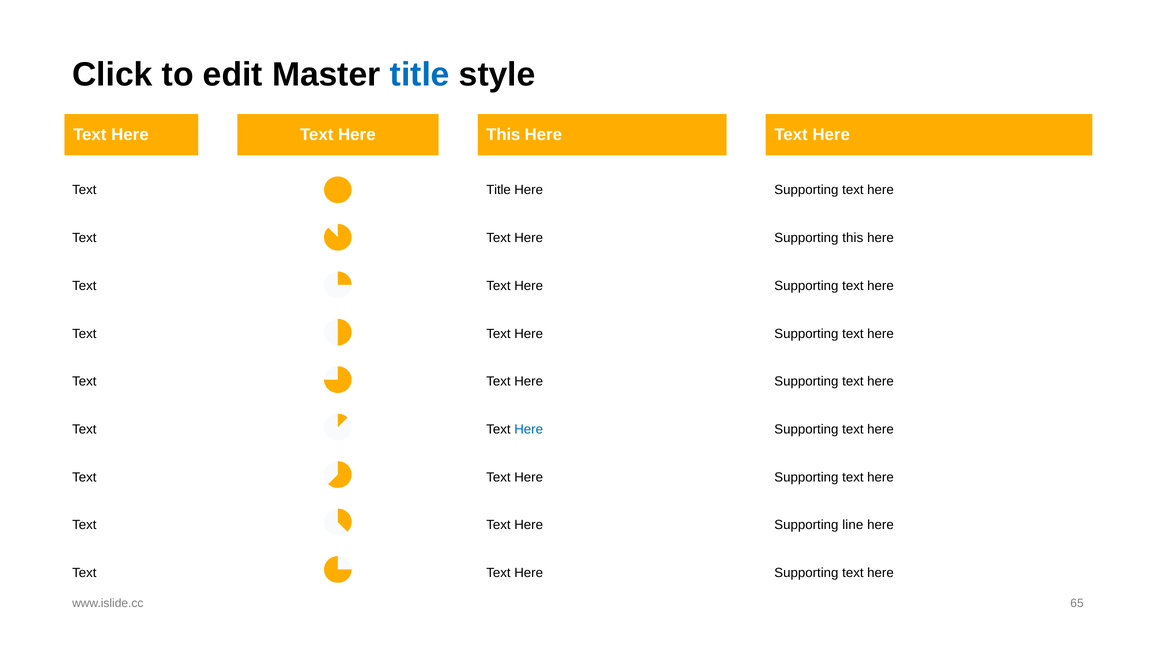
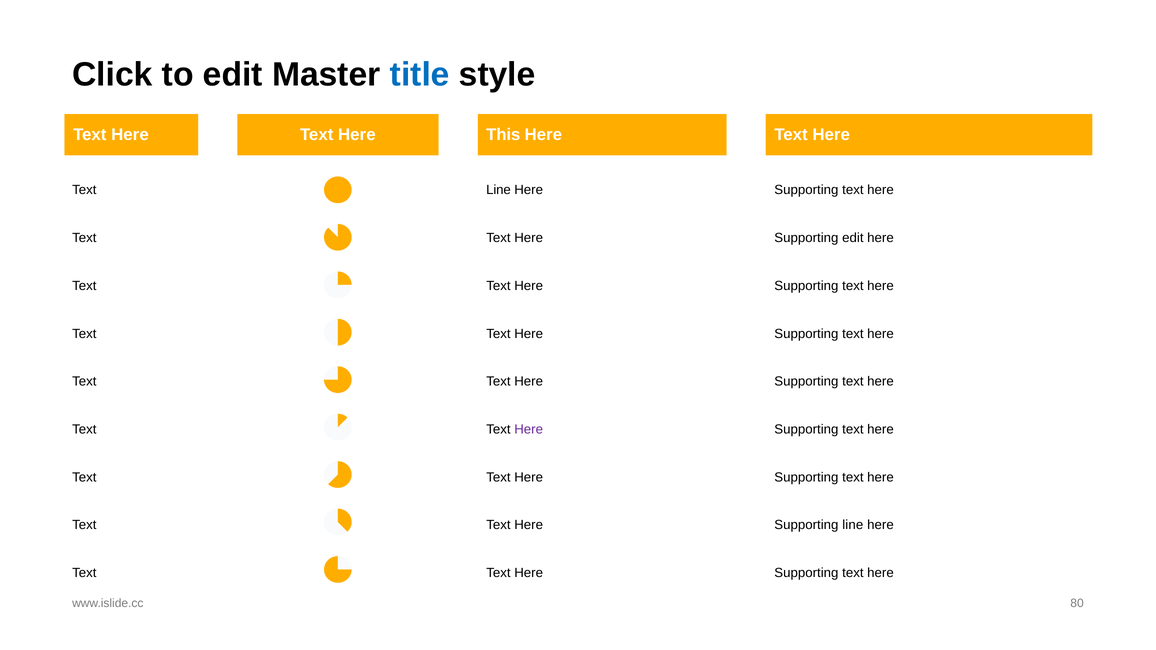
Title: Title -> Line (499, 190)
Supporting this: this -> edit (853, 238)
Here colour: blue -> purple (529, 430)
65: 65 -> 80 (1077, 603)
